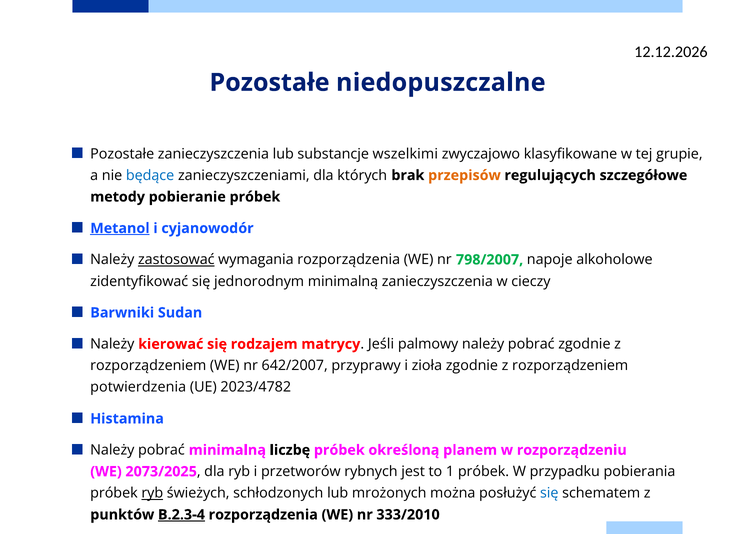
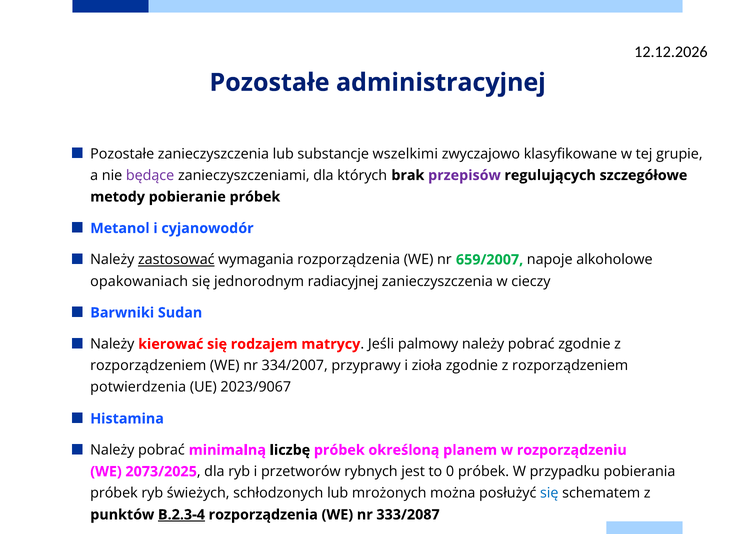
niedopuszczalne: niedopuszczalne -> administracyjnej (441, 83)
będące colour: blue -> purple (150, 175)
przepisów colour: orange -> purple (464, 175)
Metanol underline: present -> none (120, 228)
798/2007: 798/2007 -> 659/2007 (490, 260)
zidentyfikować: zidentyfikować -> opakowaniach (139, 281)
jednorodnym minimalną: minimalną -> radiacyjnej (343, 281)
642/2007: 642/2007 -> 334/2007 (295, 366)
2023/4782: 2023/4782 -> 2023/9067 (256, 387)
1: 1 -> 0 (450, 471)
ryb underline: present -> none (152, 493)
333/2010: 333/2010 -> 333/2087 (408, 515)
